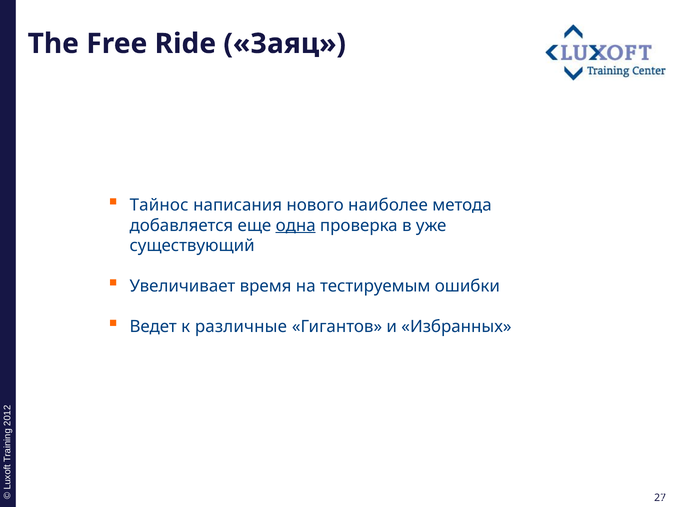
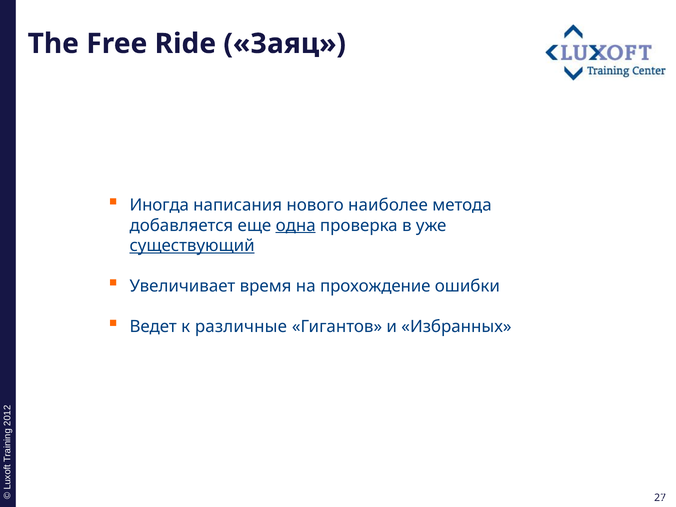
Тайнос: Тайнос -> Иногда (159, 205)
существующий underline: none -> present (192, 246)
тестируемым: тестируемым -> прохождение (375, 286)
